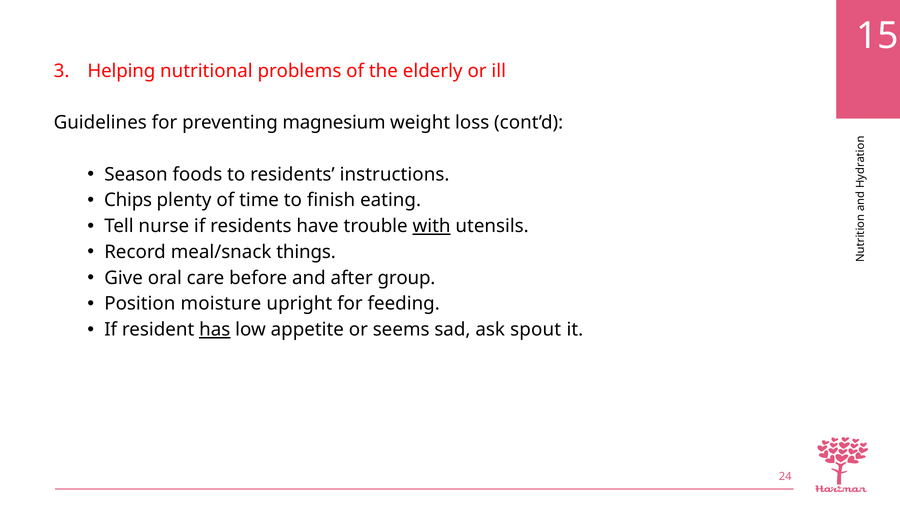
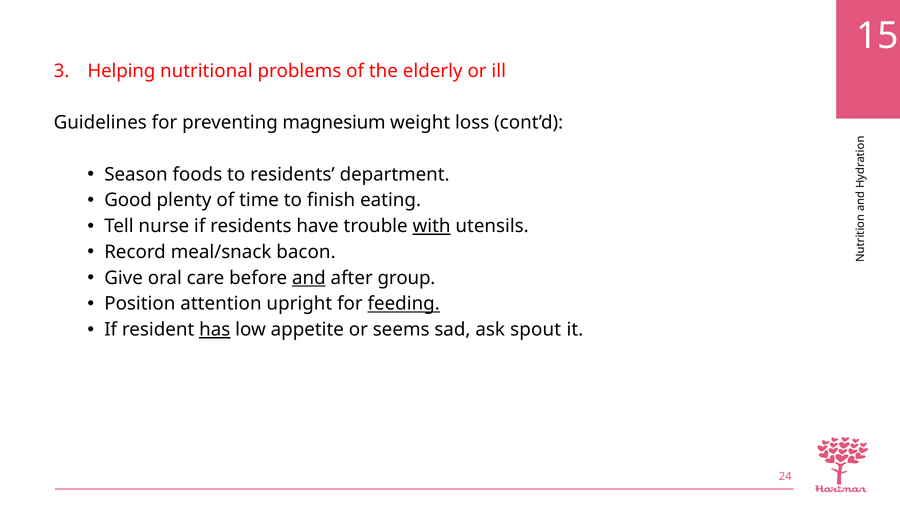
instructions: instructions -> department (395, 175)
Chips: Chips -> Good (128, 200)
things: things -> bacon (306, 252)
and underline: none -> present (309, 278)
moisture: moisture -> attention (221, 304)
feeding underline: none -> present (404, 304)
